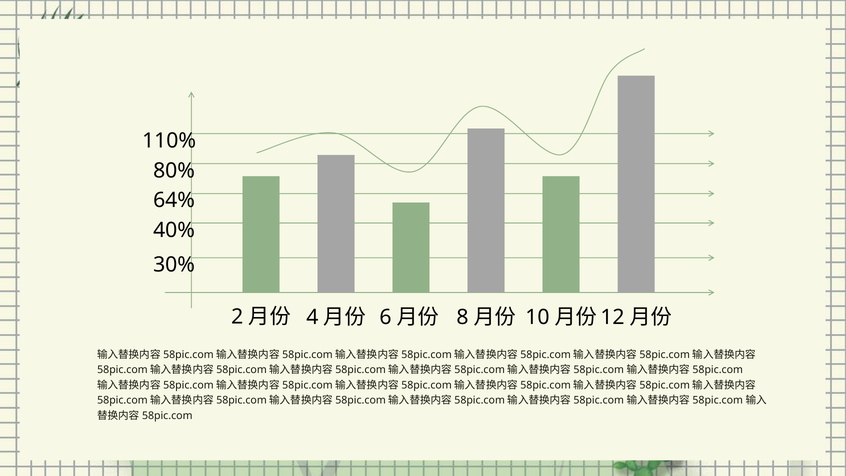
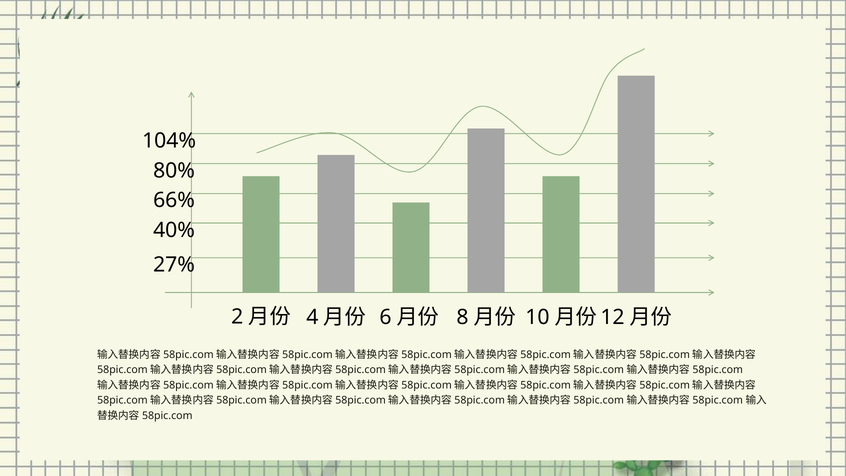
110%: 110% -> 104% (169, 141)
64%: 64% -> 66% (174, 200)
30%: 30% -> 27% (174, 265)
